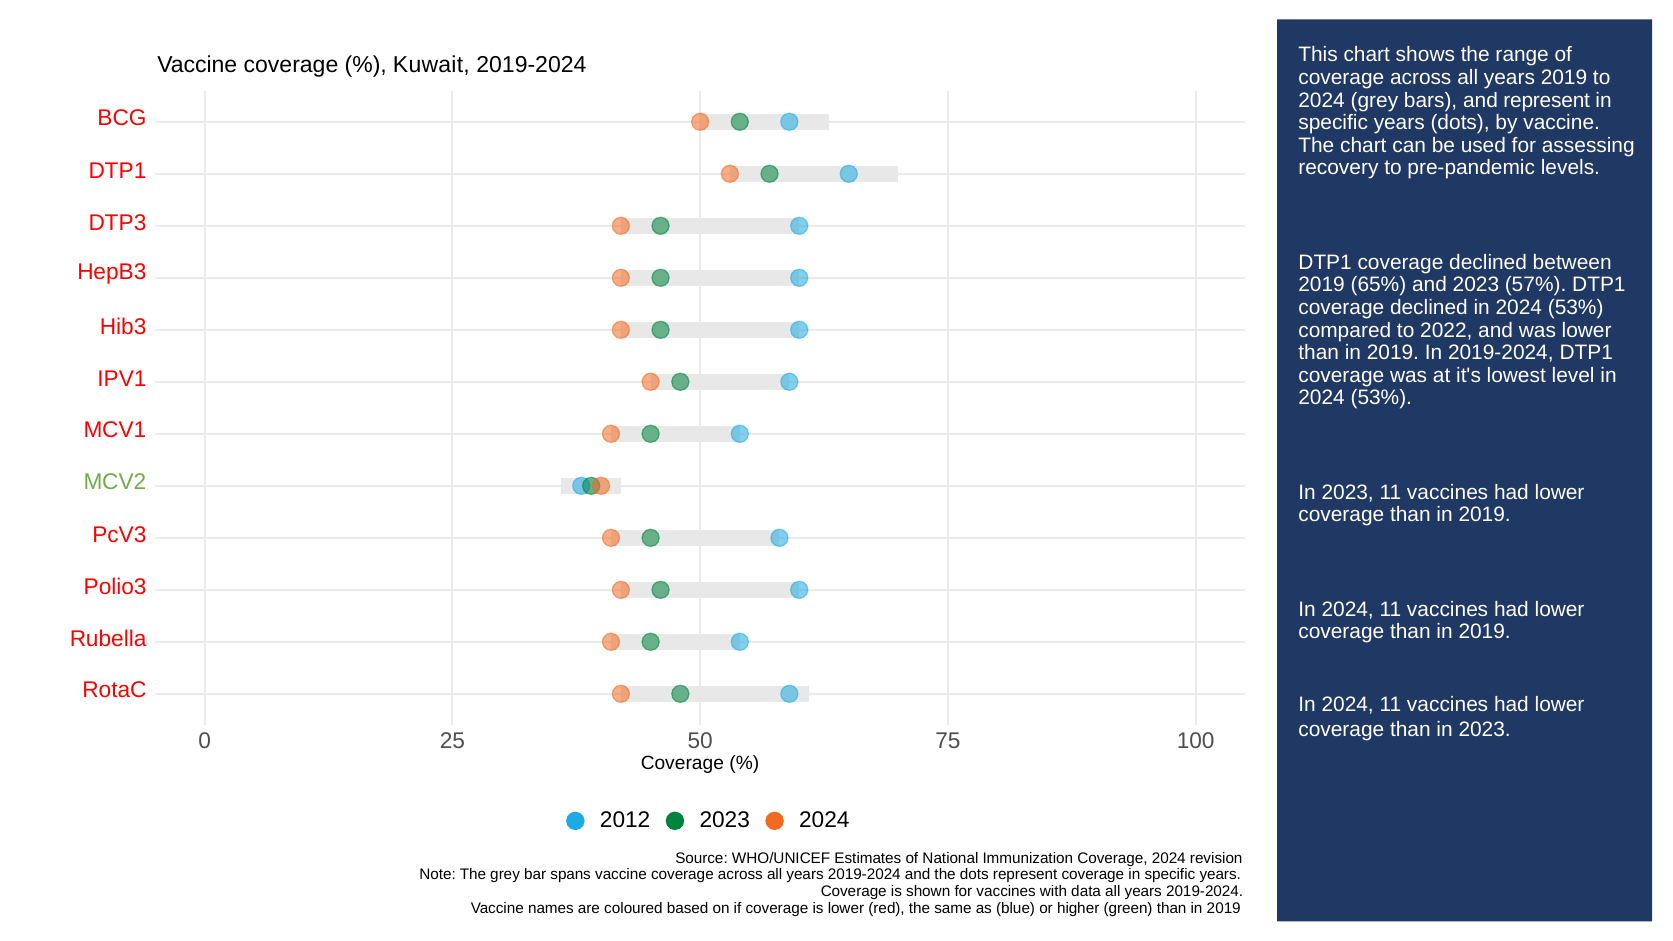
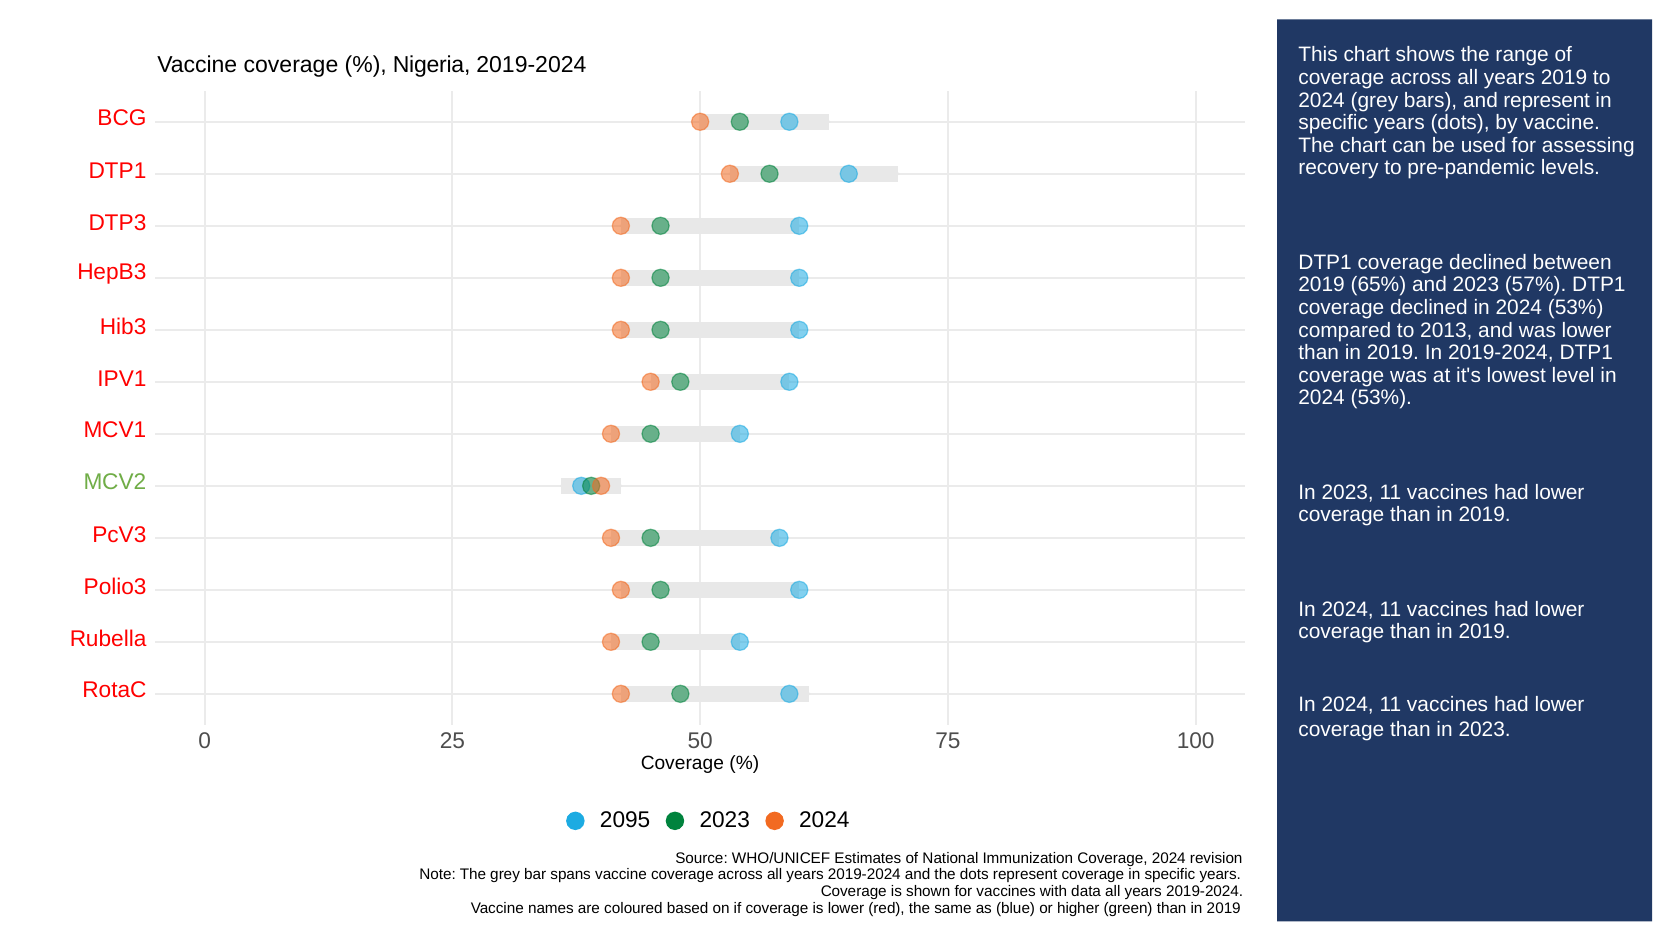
Kuwait: Kuwait -> Nigeria (432, 65)
2022: 2022 -> 2013 (1446, 330)
2012: 2012 -> 2095 (625, 820)
